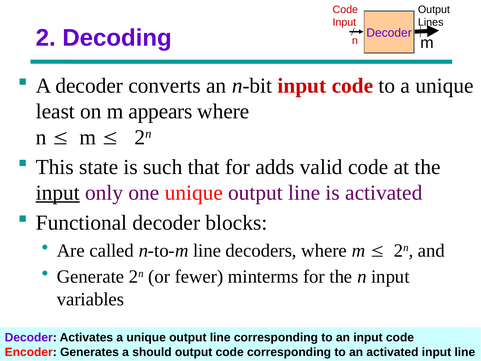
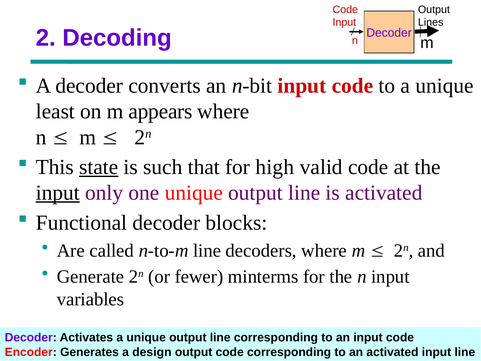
state underline: none -> present (99, 167)
adds: adds -> high (275, 167)
should: should -> design (152, 352)
